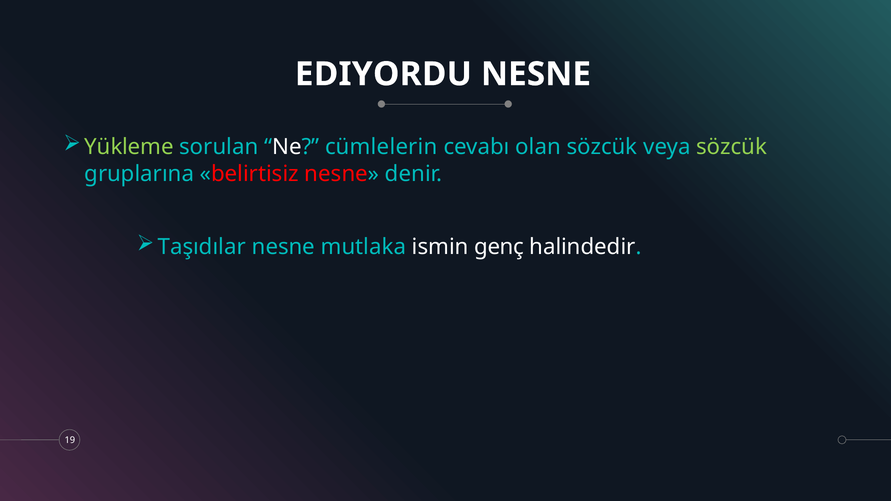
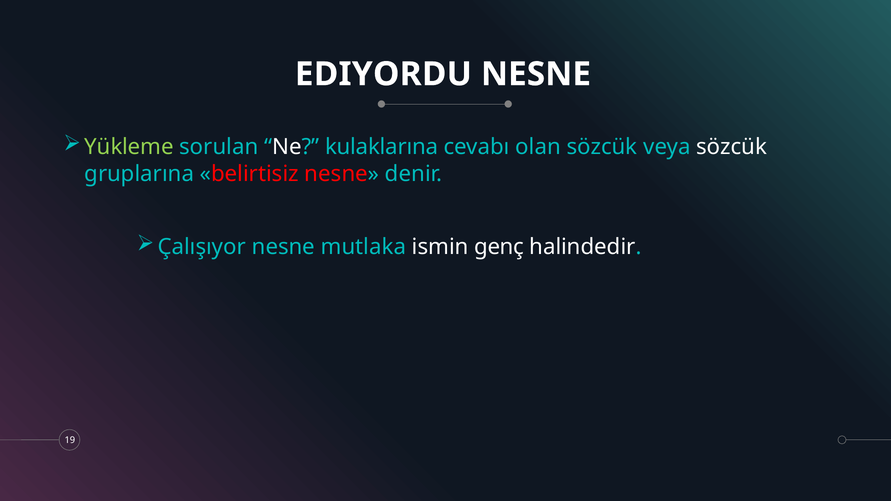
cümlelerin: cümlelerin -> kulaklarına (382, 147)
sözcük colour: light green -> white (732, 147)
Taşıdılar: Taşıdılar -> Çalışıyor (202, 247)
